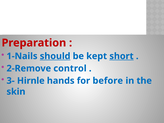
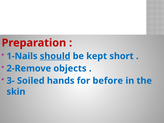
short underline: present -> none (121, 56)
control: control -> objects (70, 68)
Hirnle: Hirnle -> Soiled (31, 81)
